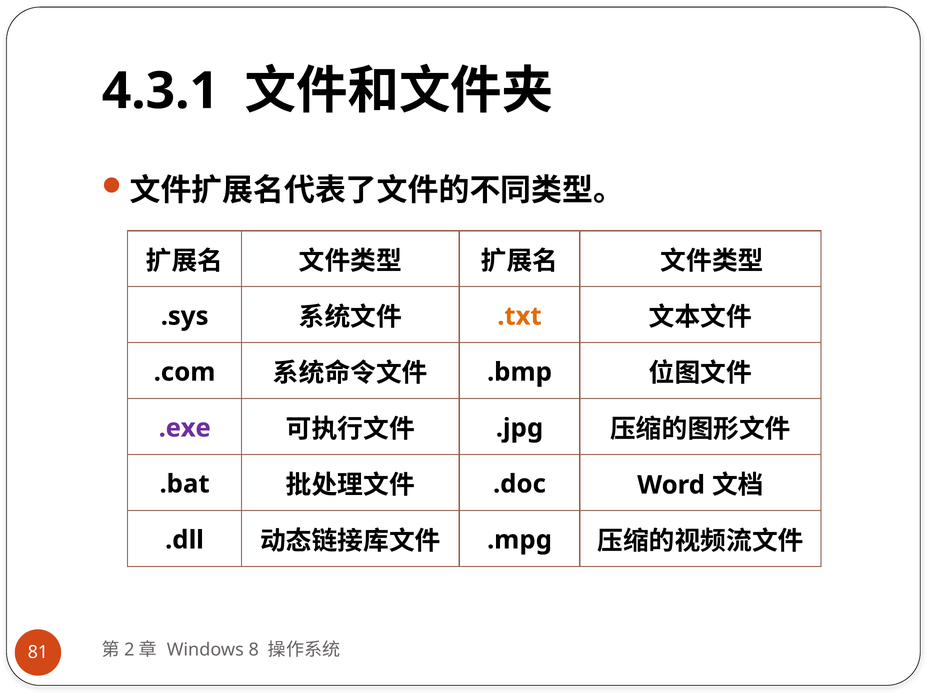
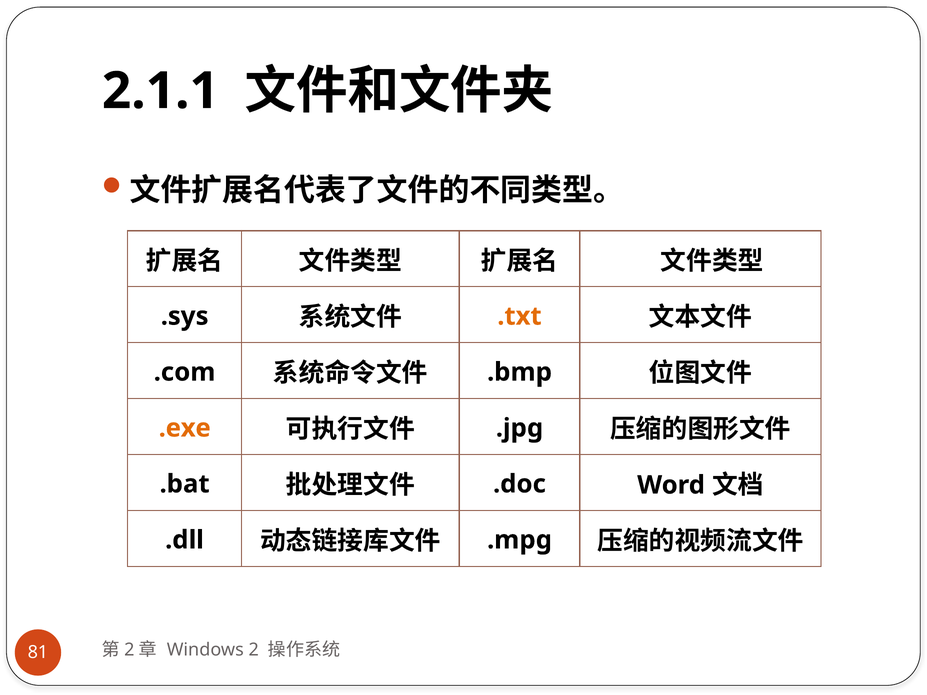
4.3.1: 4.3.1 -> 2.1.1 (160, 91)
.exe colour: purple -> orange (185, 428)
8: 8 -> 2 (254, 650)
